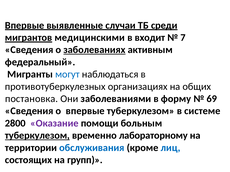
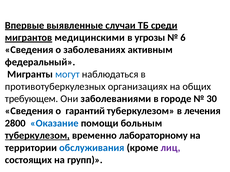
входит: входит -> угрозы (150, 38)
7: 7 -> 6 (183, 38)
заболеваниях underline: present -> none (94, 50)
постановка: постановка -> требующем (32, 99)
форму: форму -> городе (176, 99)
69: 69 -> 30 (212, 99)
о впервые: впервые -> гарантий (85, 111)
системе: системе -> лечения (202, 111)
Оказание colour: purple -> blue (54, 124)
лиц colour: blue -> purple (171, 148)
